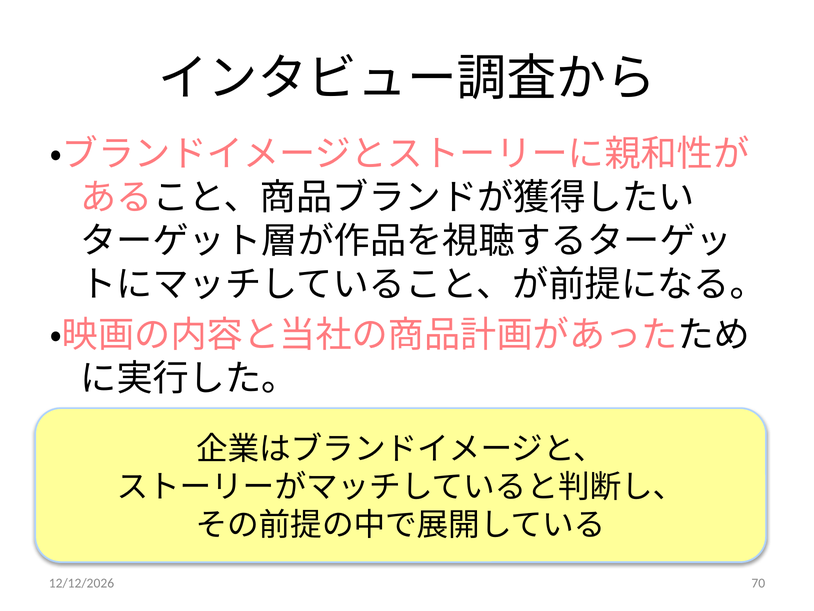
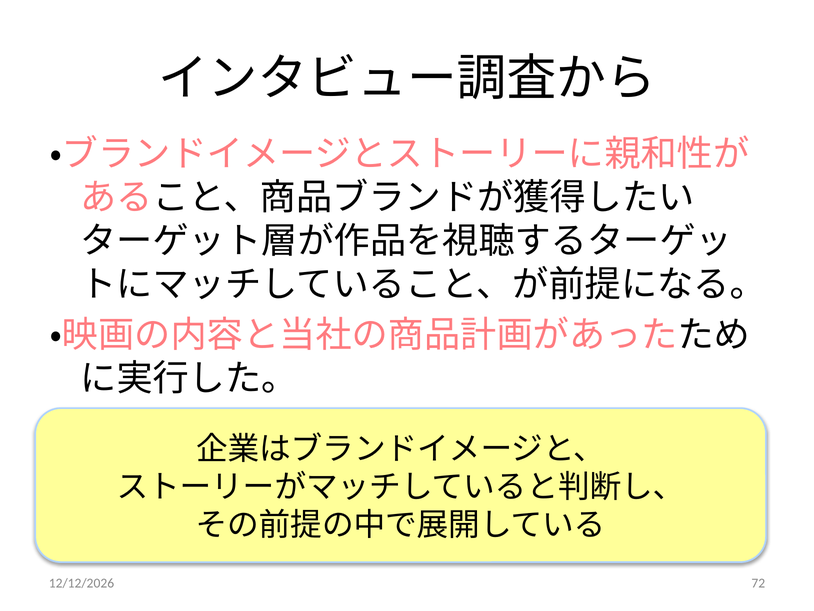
70: 70 -> 72 (758, 583)
